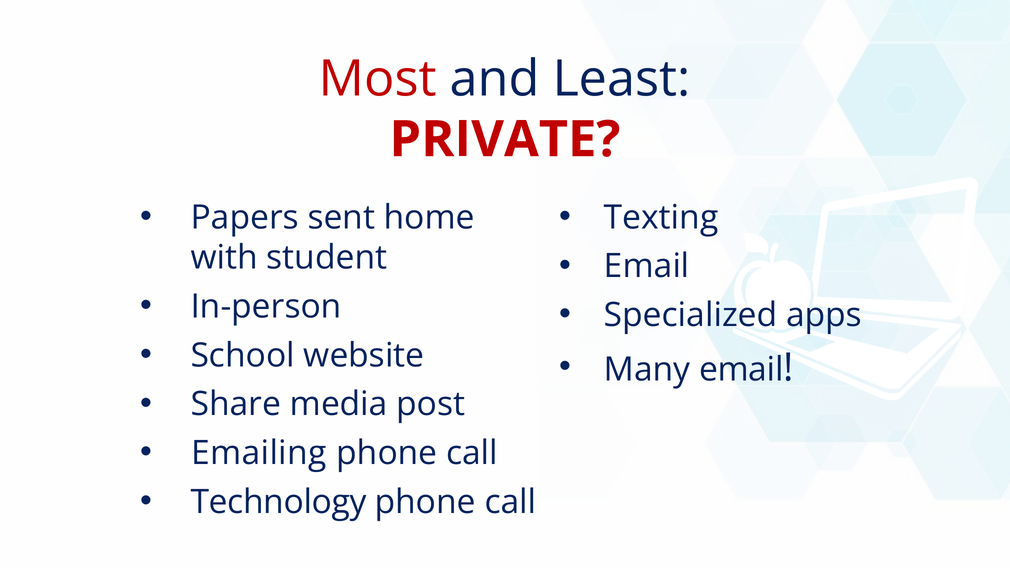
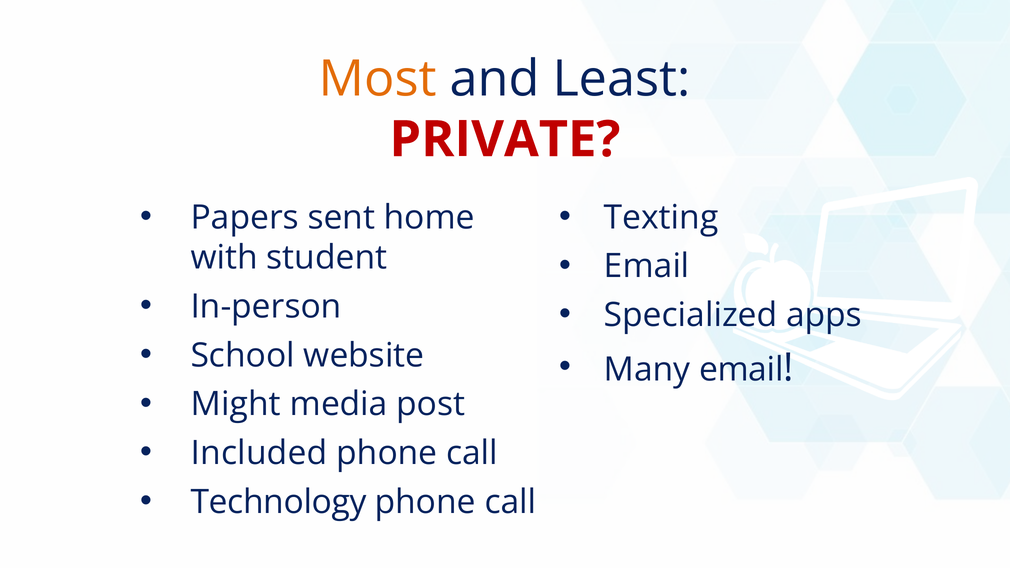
Most colour: red -> orange (378, 79)
Share: Share -> Might (236, 404)
Emailing: Emailing -> Included (259, 453)
